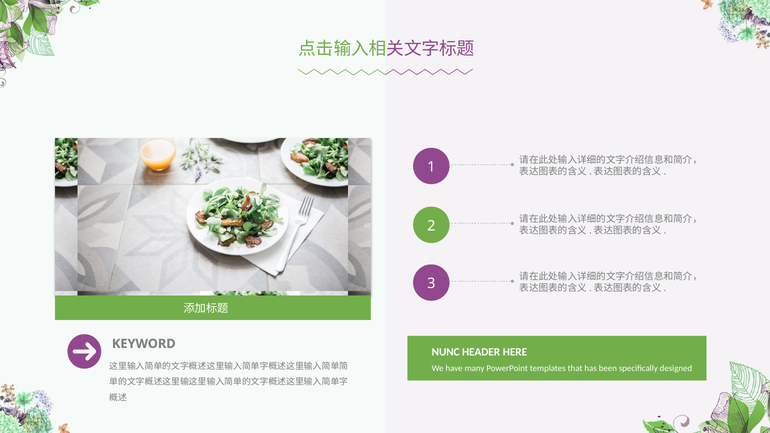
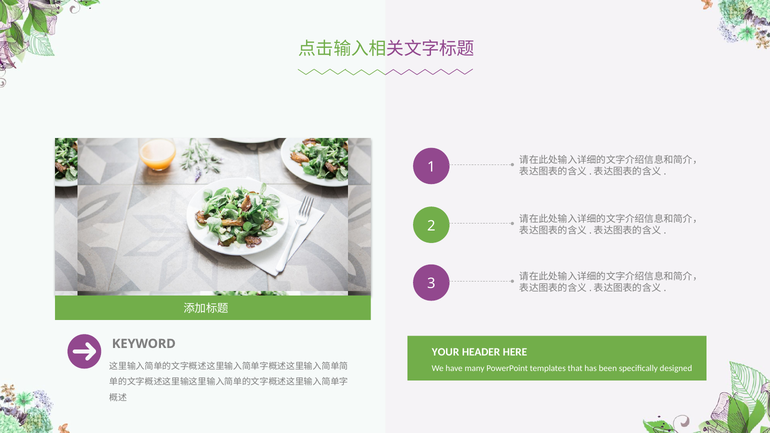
NUNC: NUNC -> YOUR (446, 352)
